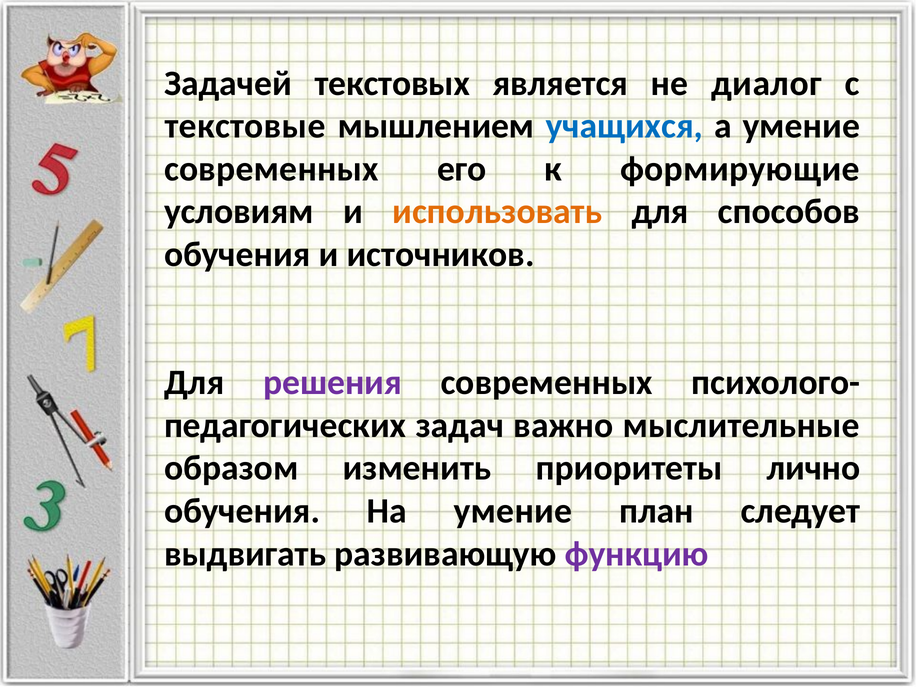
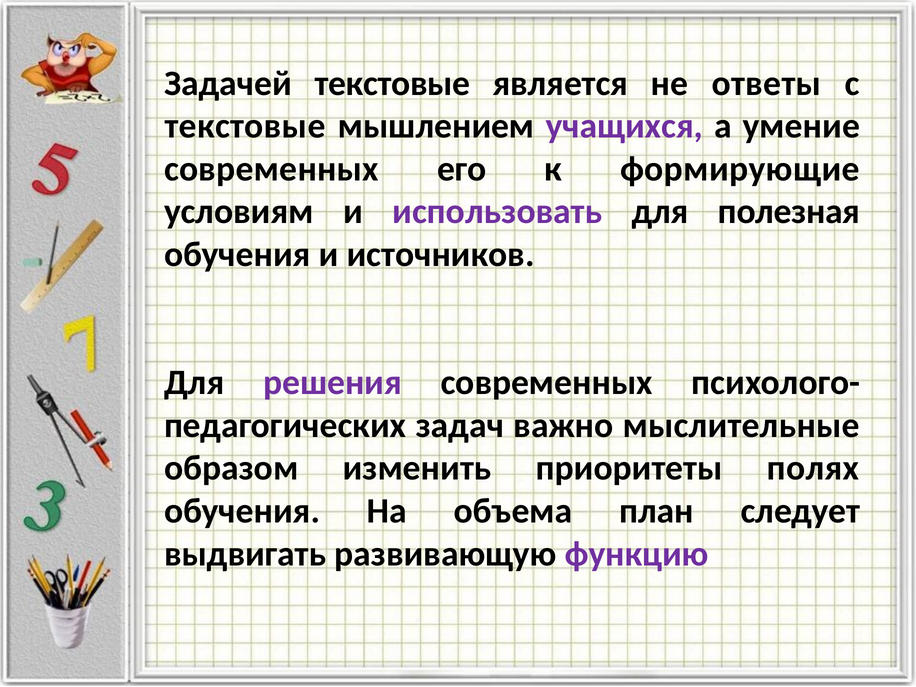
Задачей текстовых: текстовых -> текстовые (392, 83)
диалог: диалог -> ответы (766, 83)
учащихся colour: blue -> purple (624, 126)
использовать colour: orange -> purple (497, 212)
способов: способов -> полезная (789, 212)
лично: лично -> полях (813, 468)
На умение: умение -> объема (513, 511)
